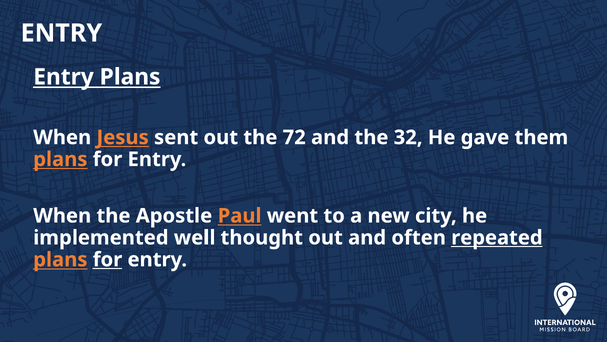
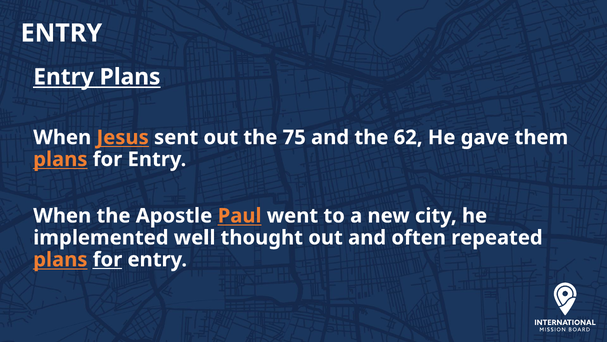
72: 72 -> 75 (294, 137)
32: 32 -> 62 (408, 137)
repeated underline: present -> none (497, 237)
